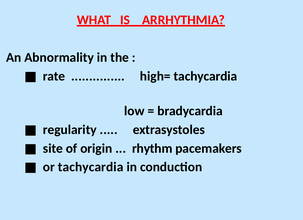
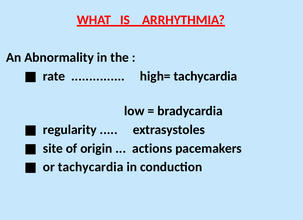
rhythm: rhythm -> actions (152, 149)
